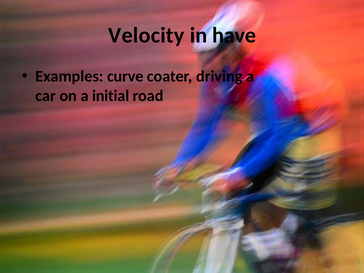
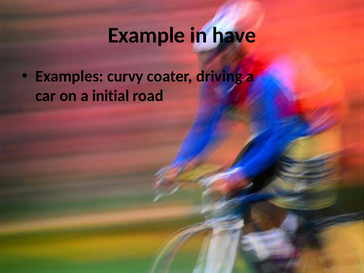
Velocity: Velocity -> Example (147, 35)
curve: curve -> curvy (125, 76)
